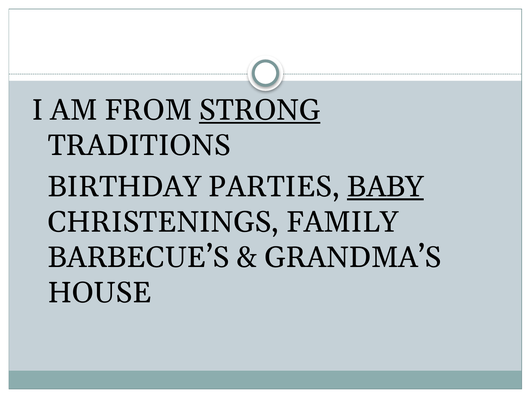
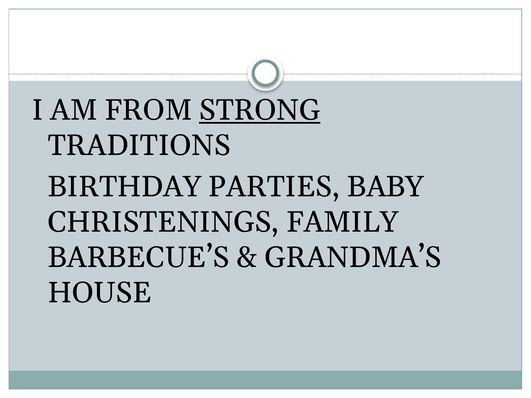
BABY underline: present -> none (385, 187)
